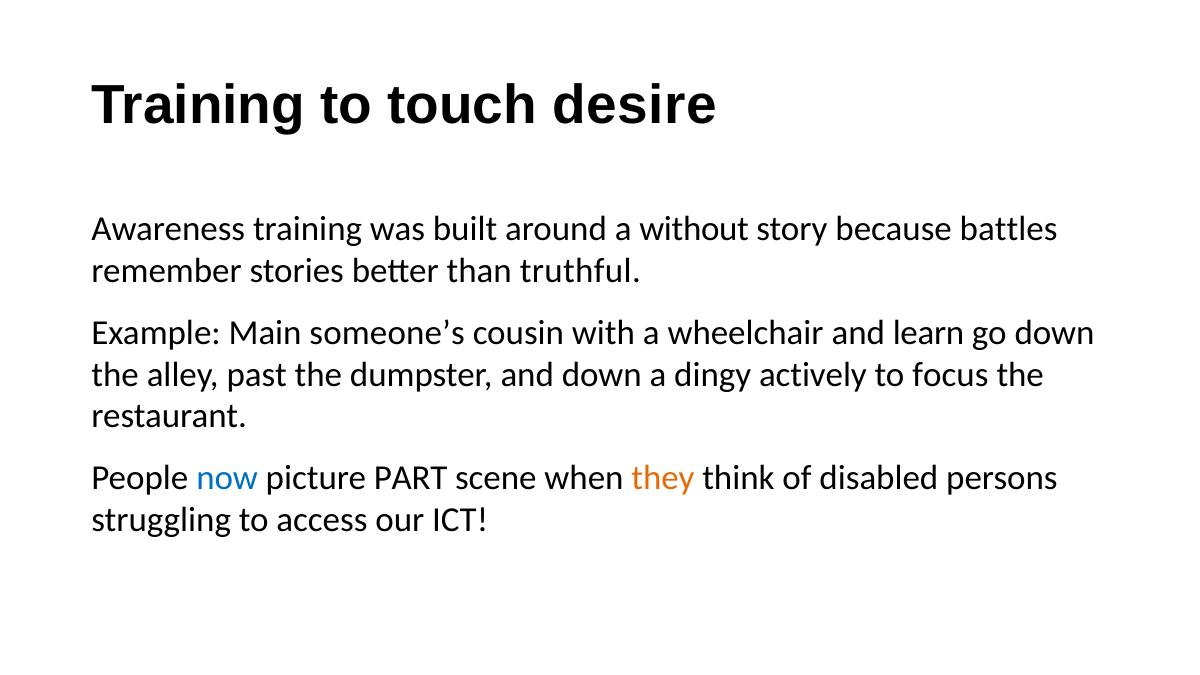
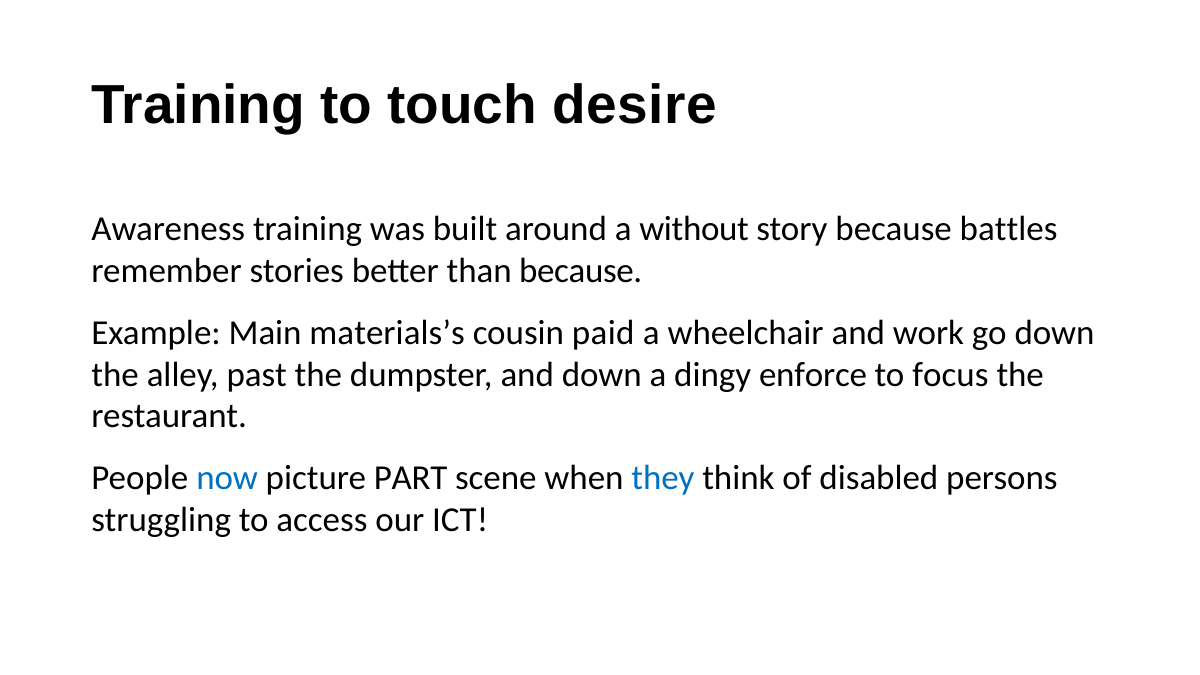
than truthful: truthful -> because (581, 271)
someone’s: someone’s -> materials’s (387, 333)
with: with -> paid (603, 333)
learn: learn -> work (928, 333)
actively: actively -> enforce (813, 374)
they colour: orange -> blue (663, 478)
